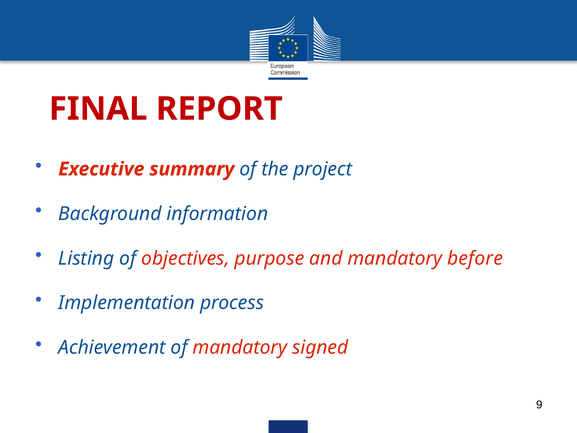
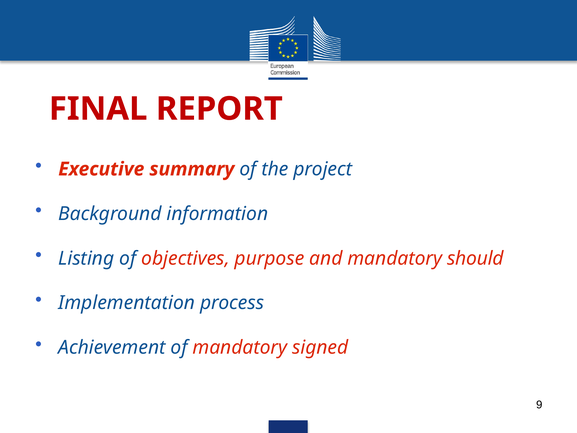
before: before -> should (475, 258)
